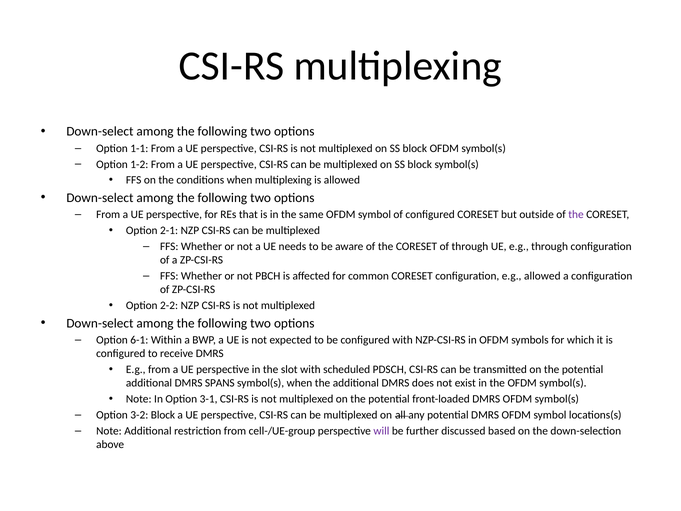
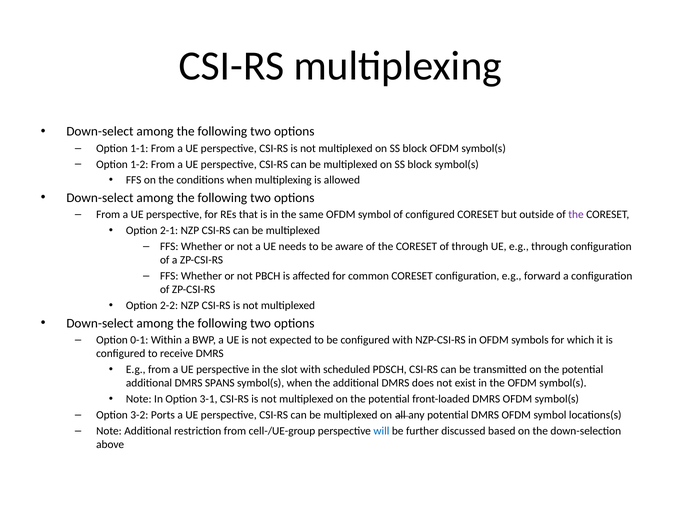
e.g allowed: allowed -> forward (542, 276)
6-1: 6-1 -> 0-1 (139, 340)
3-2 Block: Block -> Ports (163, 415)
will colour: purple -> blue (381, 431)
